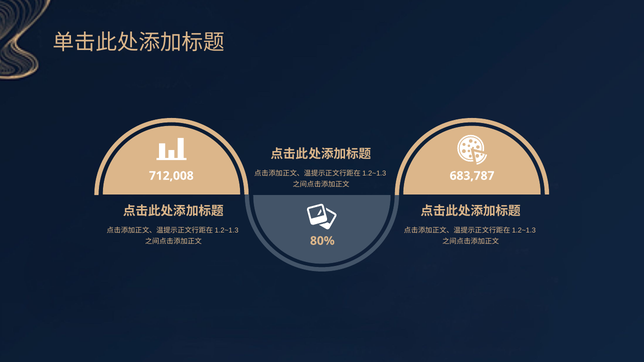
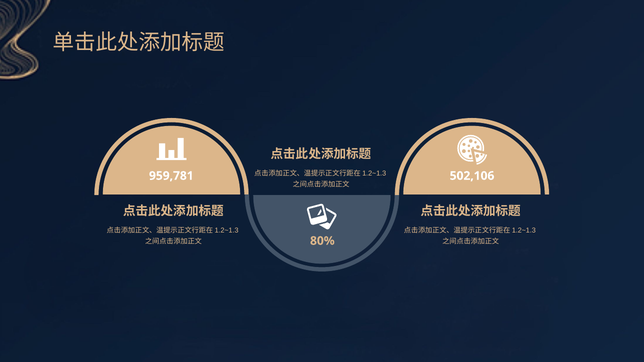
712,008: 712,008 -> 959,781 (171, 176)
683,787: 683,787 -> 502,106 (472, 176)
